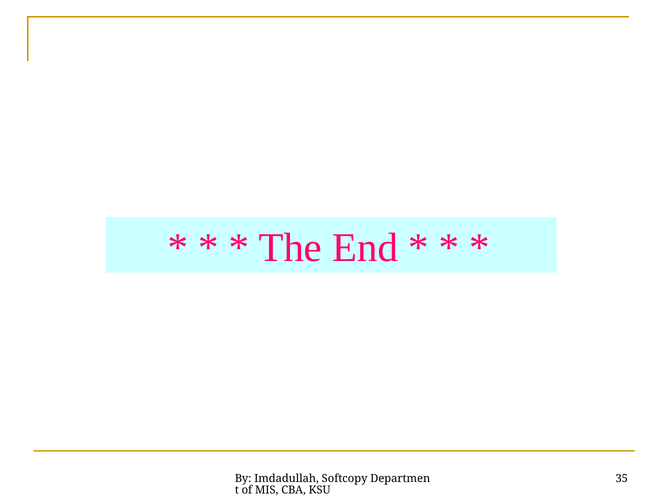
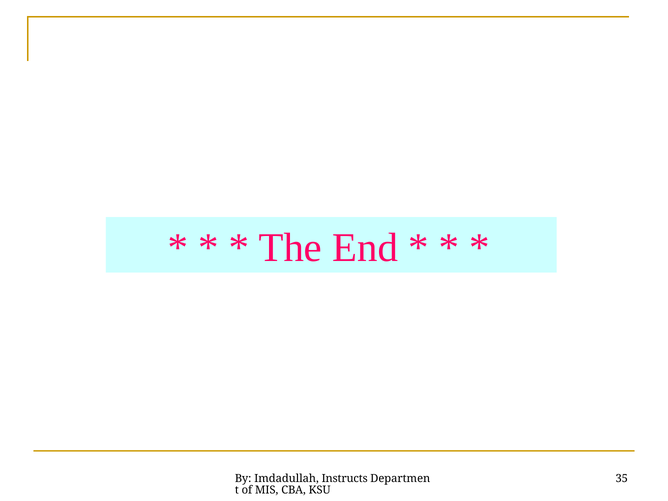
Softcopy: Softcopy -> Instructs (345, 479)
